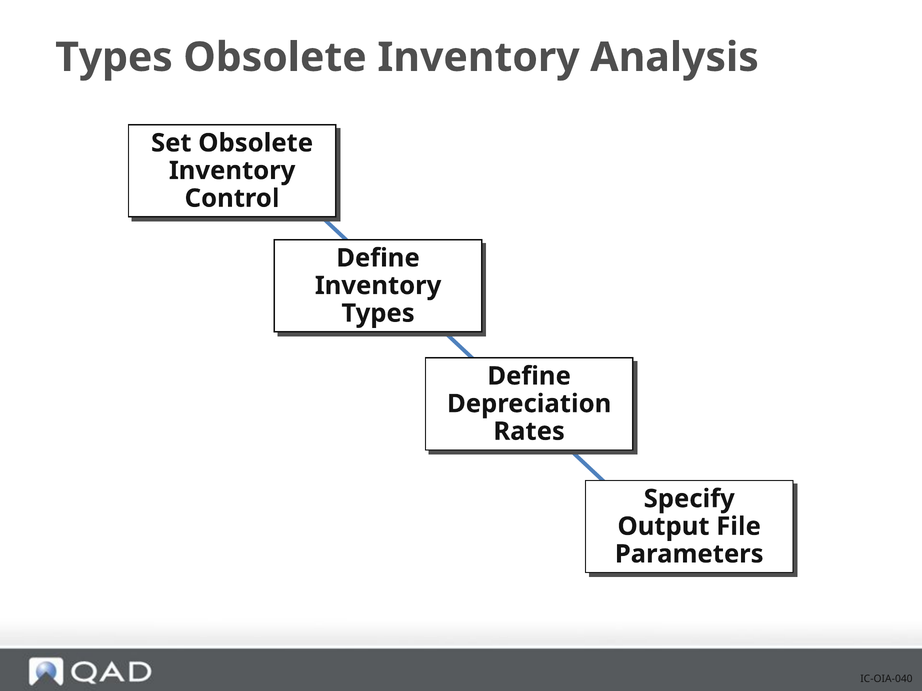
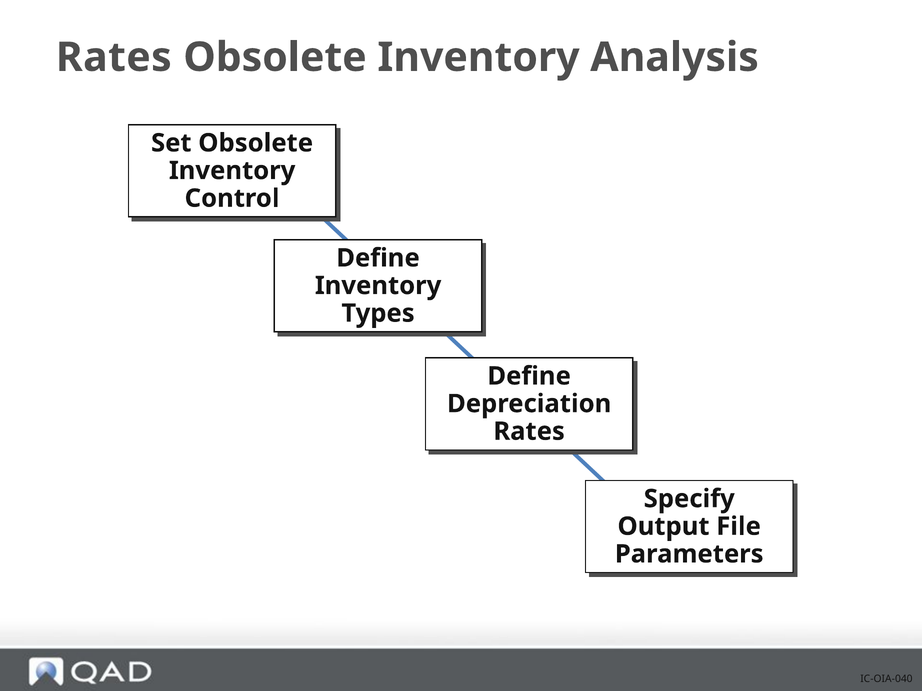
Types: Types -> Rates (114, 57)
